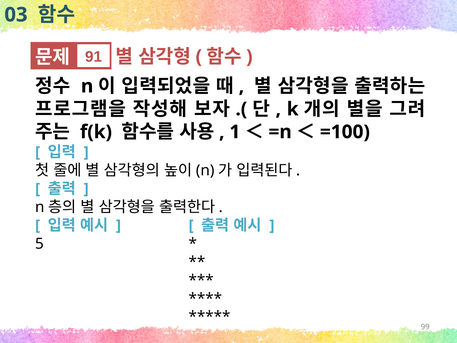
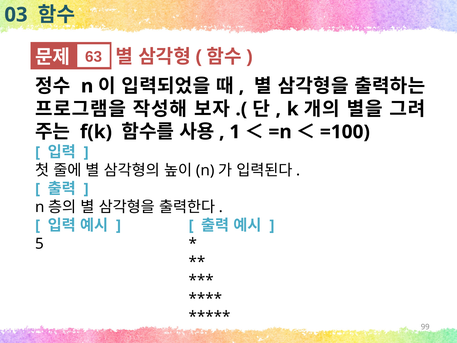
91: 91 -> 63 (94, 57)
